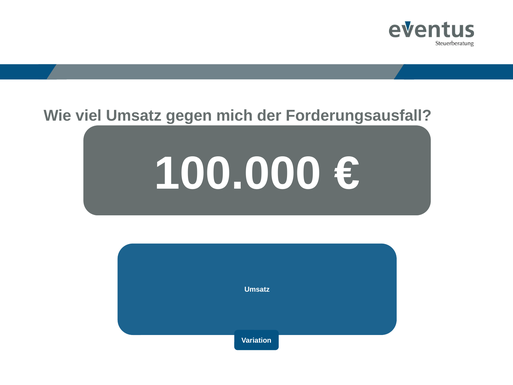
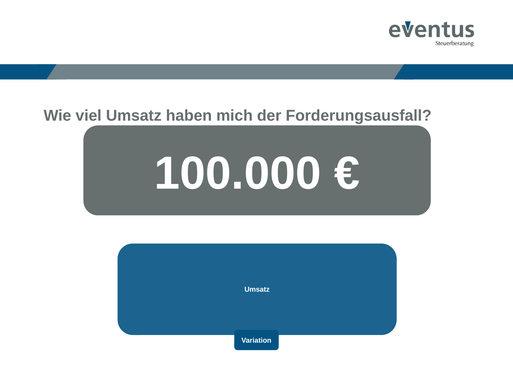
gegen: gegen -> haben (189, 116)
